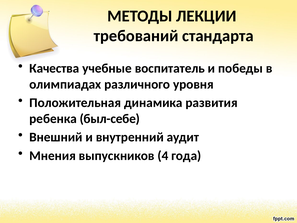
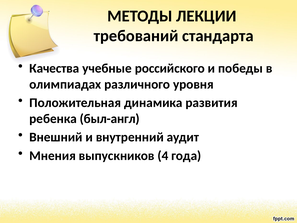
воспитатель: воспитатель -> российского (170, 68)
был-себе: был-себе -> был-англ (110, 119)
